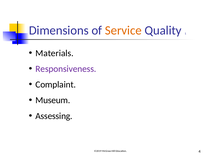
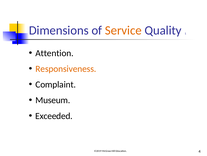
Materials: Materials -> Attention (55, 53)
Responsiveness colour: purple -> orange (66, 69)
Assessing: Assessing -> Exceeded (54, 115)
